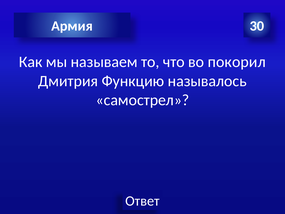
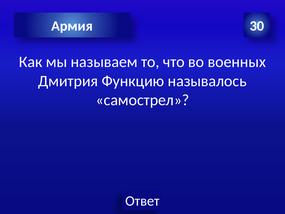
покорил: покорил -> военных (237, 62)
